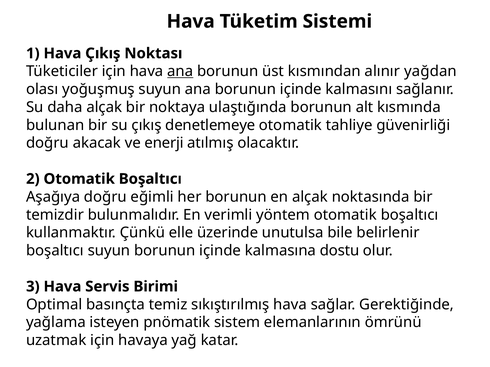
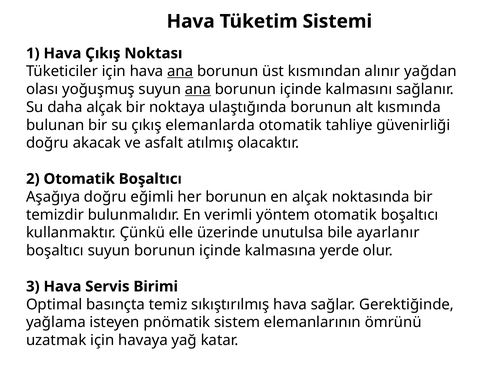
ana underline: none -> present (198, 89)
denetlemeye: denetlemeye -> elemanlarda (210, 125)
enerji: enerji -> asfalt (164, 143)
belirlenir: belirlenir -> ayarlanır (388, 233)
dostu: dostu -> yerde (340, 251)
